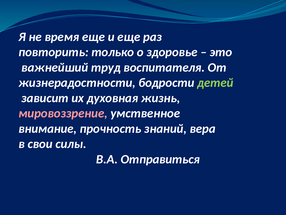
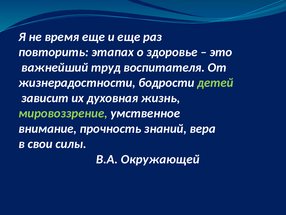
только: только -> этапах (113, 52)
мировоззрение colour: pink -> light green (63, 113)
Отправиться: Отправиться -> Окружающей (160, 159)
